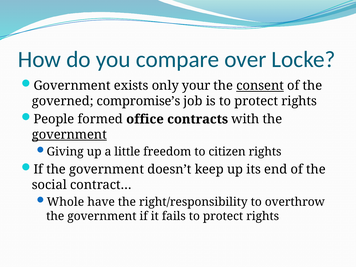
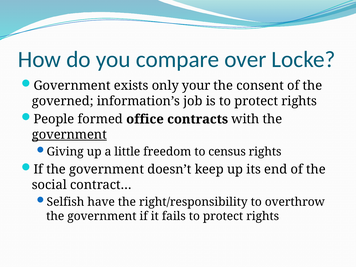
consent underline: present -> none (260, 86)
compromise’s: compromise’s -> information’s (138, 101)
citizen: citizen -> census (227, 152)
Whole: Whole -> Selfish (66, 202)
